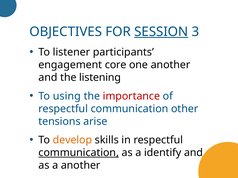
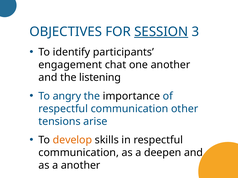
listener: listener -> identify (71, 52)
core: core -> chat (116, 65)
using: using -> angry (67, 96)
importance colour: red -> black (131, 96)
communication underline: present -> none (79, 153)
identify: identify -> deepen (163, 153)
